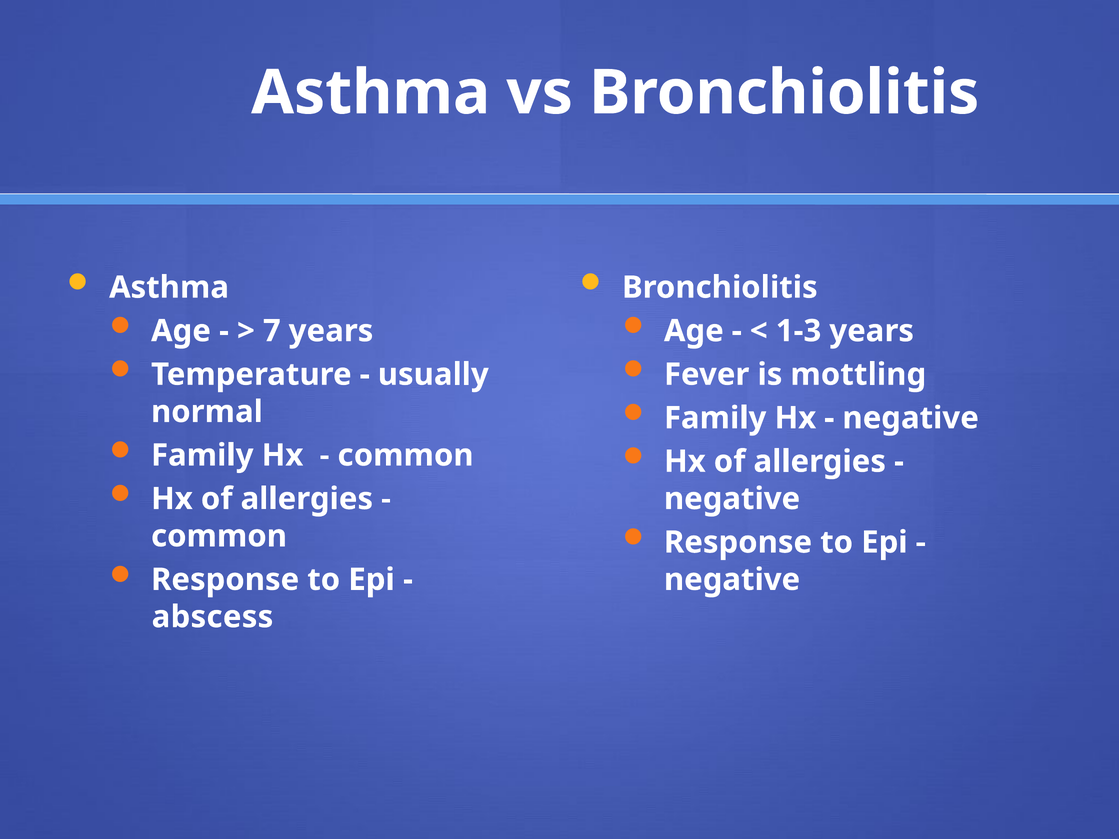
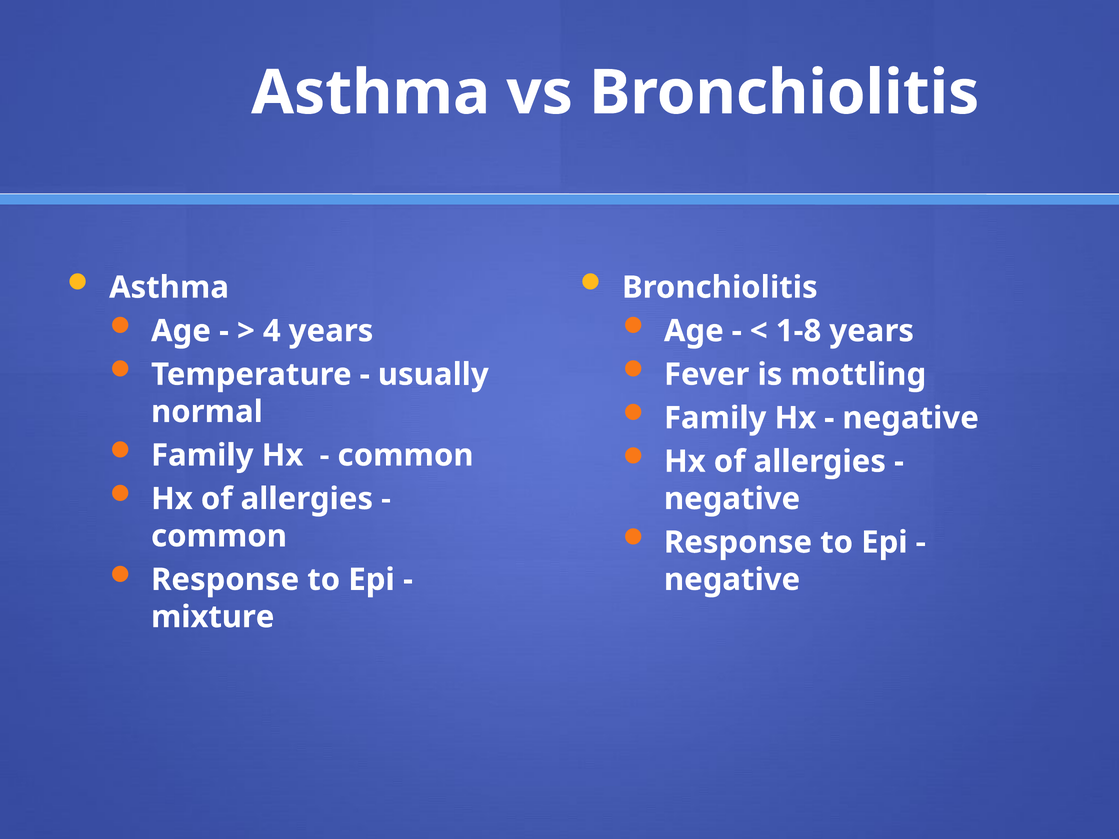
7: 7 -> 4 (272, 331)
1-3: 1-3 -> 1-8 (799, 331)
abscess: abscess -> mixture (213, 617)
